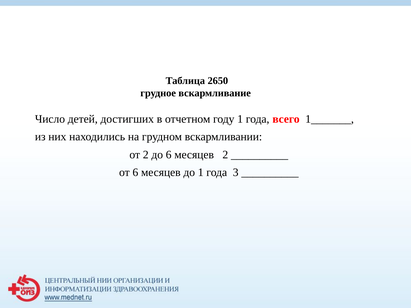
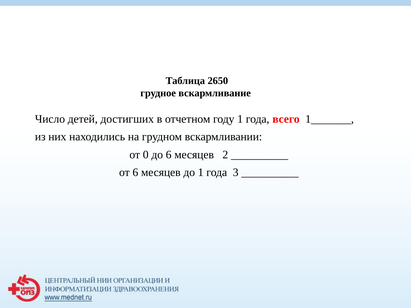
от 2: 2 -> 0 (146, 155)
